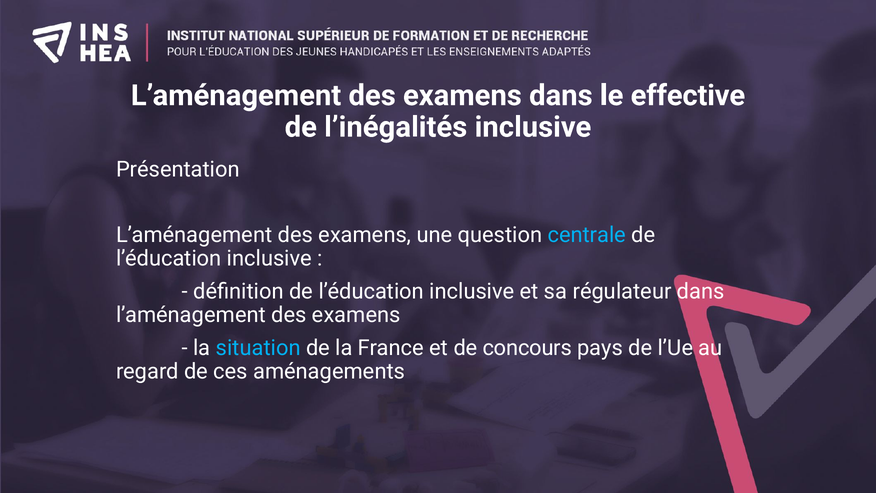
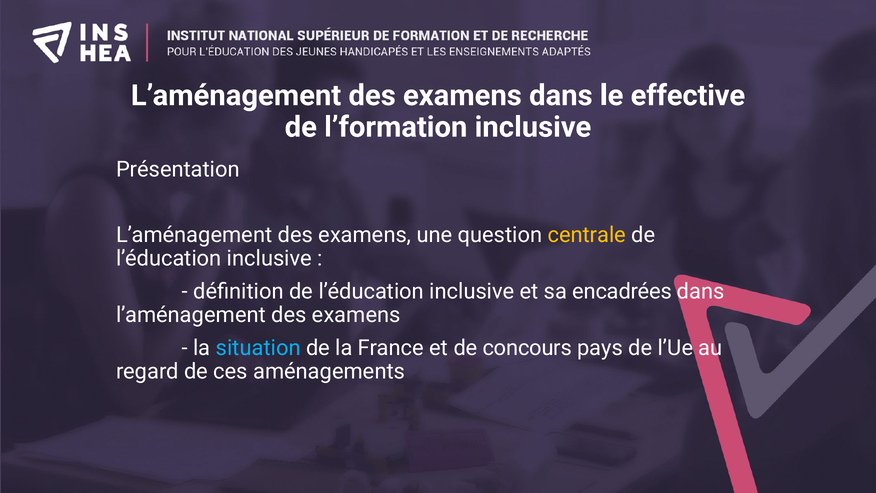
l’inégalités: l’inégalités -> l’formation (396, 127)
centrale colour: light blue -> yellow (587, 235)
régulateur: régulateur -> encadrées (622, 291)
